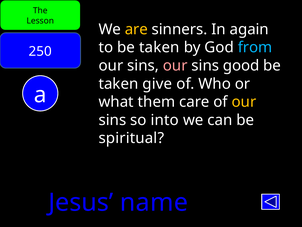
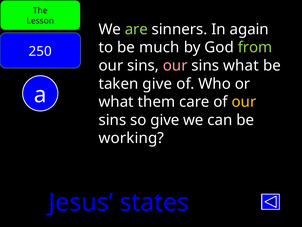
are colour: yellow -> light green (136, 29)
to be taken: taken -> much (159, 47)
from colour: light blue -> light green (255, 47)
sins good: good -> what (241, 65)
so into: into -> give (165, 120)
spiritual: spiritual -> working (131, 138)
name: name -> states (154, 202)
